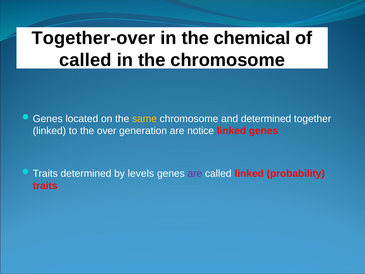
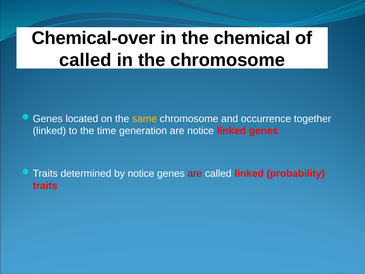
Together-over: Together-over -> Chemical-over (94, 38)
and determined: determined -> occurrence (266, 119)
over: over -> time (107, 131)
by levels: levels -> notice (141, 173)
are colour: purple -> red (195, 173)
